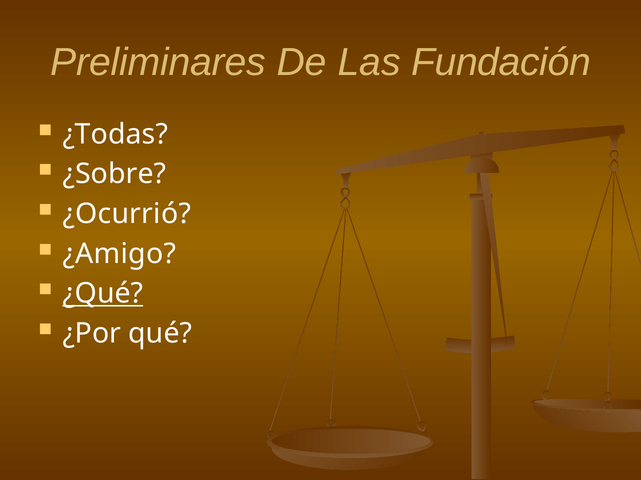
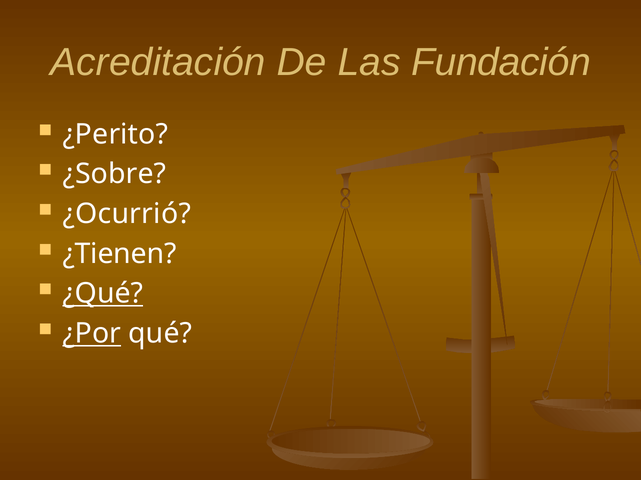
Preliminares: Preliminares -> Acreditación (158, 62)
¿Todas: ¿Todas -> ¿Perito (115, 134)
¿Amigo: ¿Amigo -> ¿Tienen (120, 254)
¿Por underline: none -> present (92, 334)
